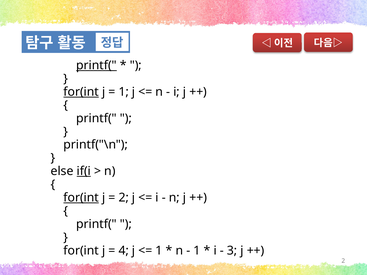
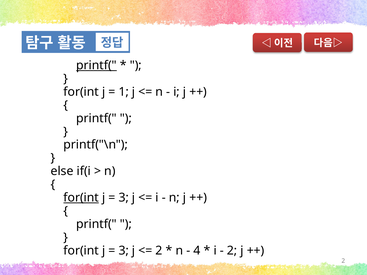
for(int underline: present -> none (81, 92)
if(i underline: present -> none (84, 171)
2: 2 -> 3 (124, 198)
4: 4 -> 3 (124, 251)
1: 1 -> 2 (159, 251)
1: 1 -> 4 (197, 251)
3: 3 -> 2 (232, 251)
